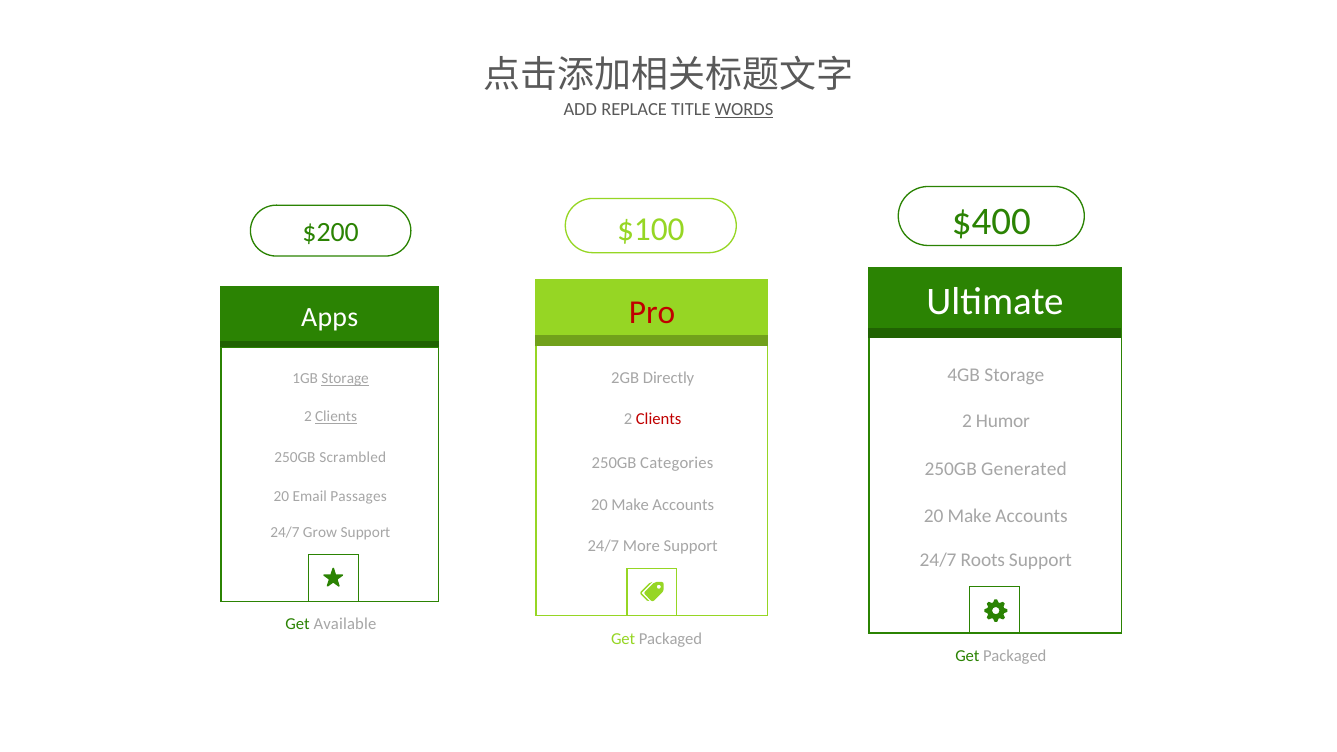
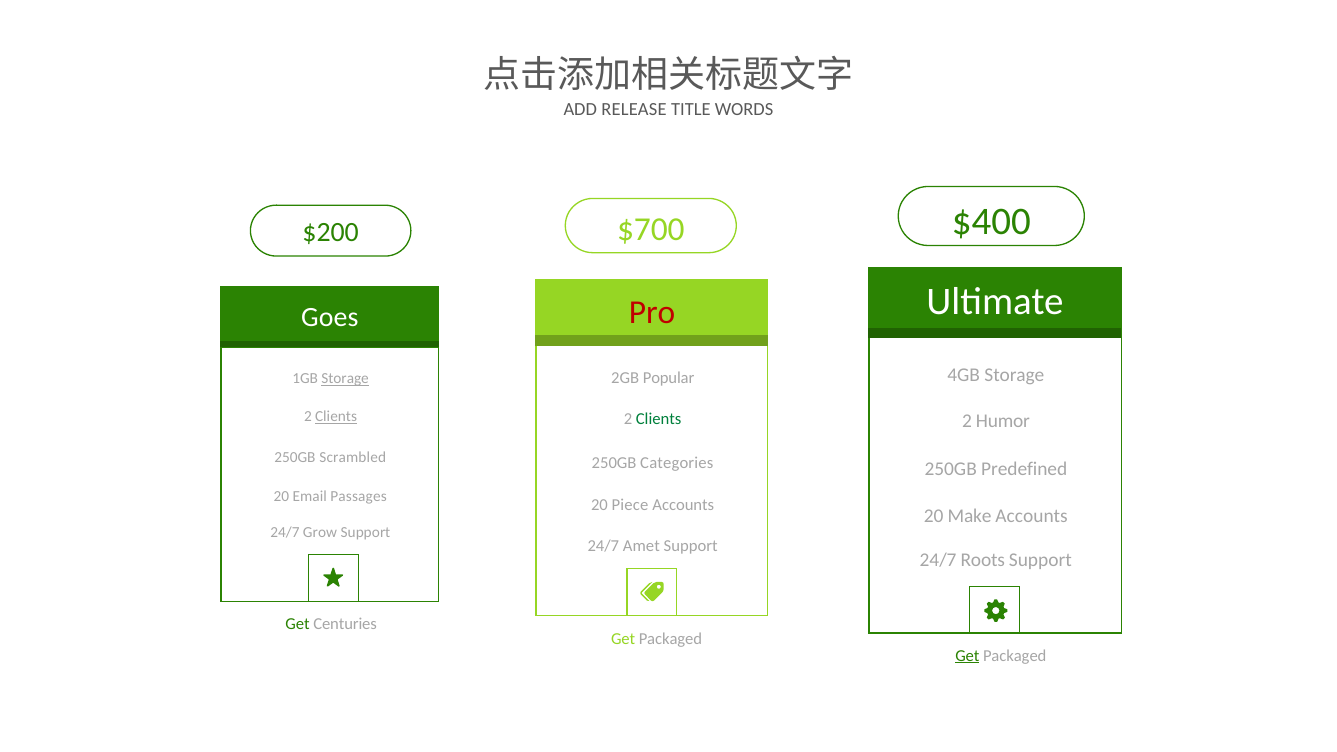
REPLACE: REPLACE -> RELEASE (634, 109)
WORDS underline: present -> none (744, 109)
$100: $100 -> $700 (651, 229)
Apps: Apps -> Goes (330, 318)
Directly: Directly -> Popular (669, 378)
Clients colour: red -> green (659, 419)
Generated: Generated -> Predefined (1024, 470)
Make: Make -> Piece (630, 505)
More: More -> Amet (641, 546)
Available: Available -> Centuries (345, 624)
Get underline: none -> present (967, 656)
